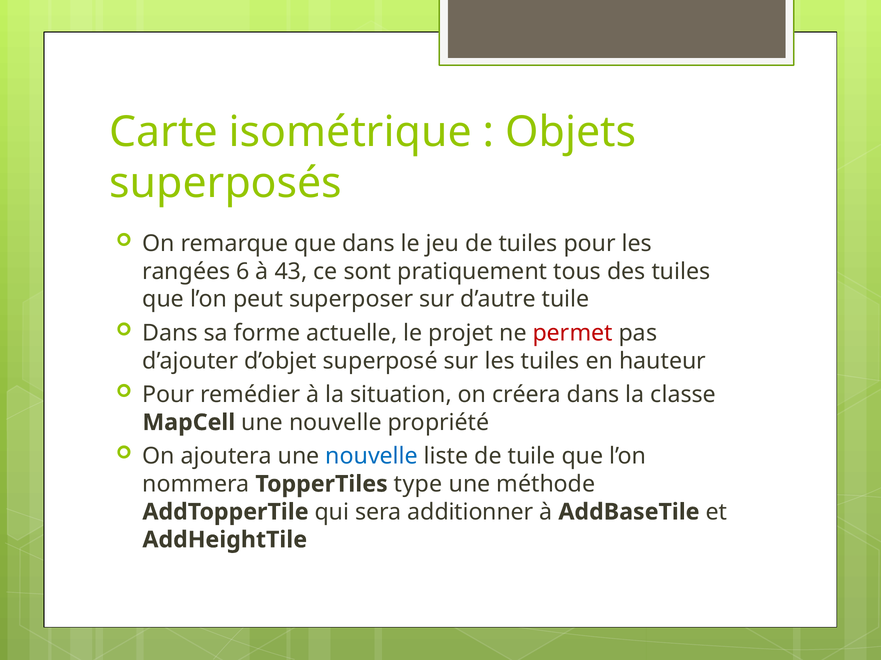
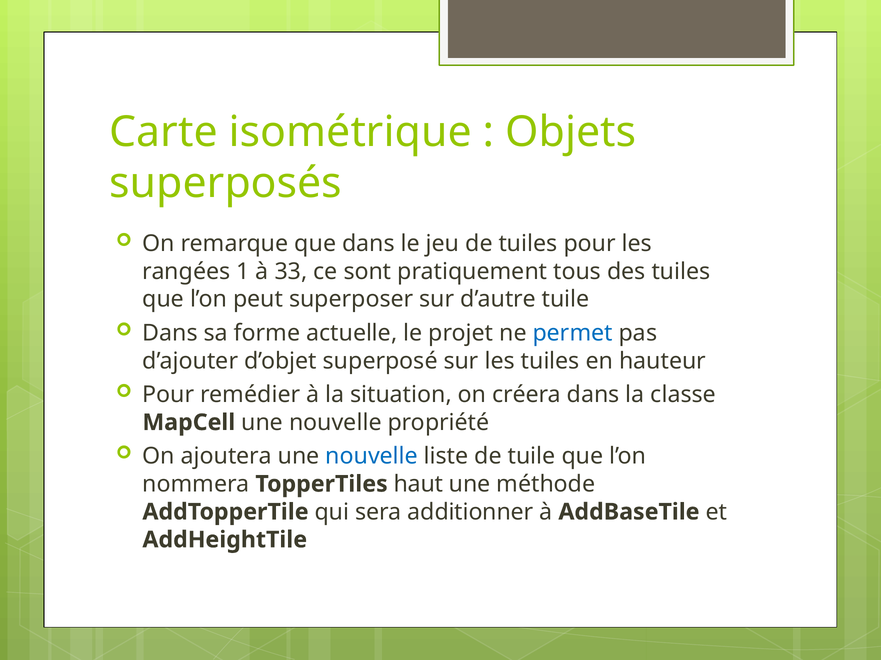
6: 6 -> 1 (243, 272)
43: 43 -> 33 (291, 272)
permet colour: red -> blue (573, 333)
type: type -> haut (418, 485)
